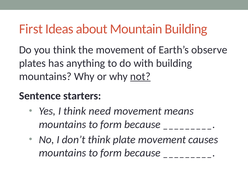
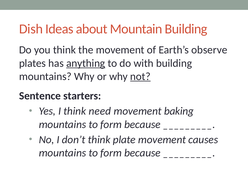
First: First -> Dish (31, 29)
anything underline: none -> present (86, 63)
means: means -> baking (179, 111)
